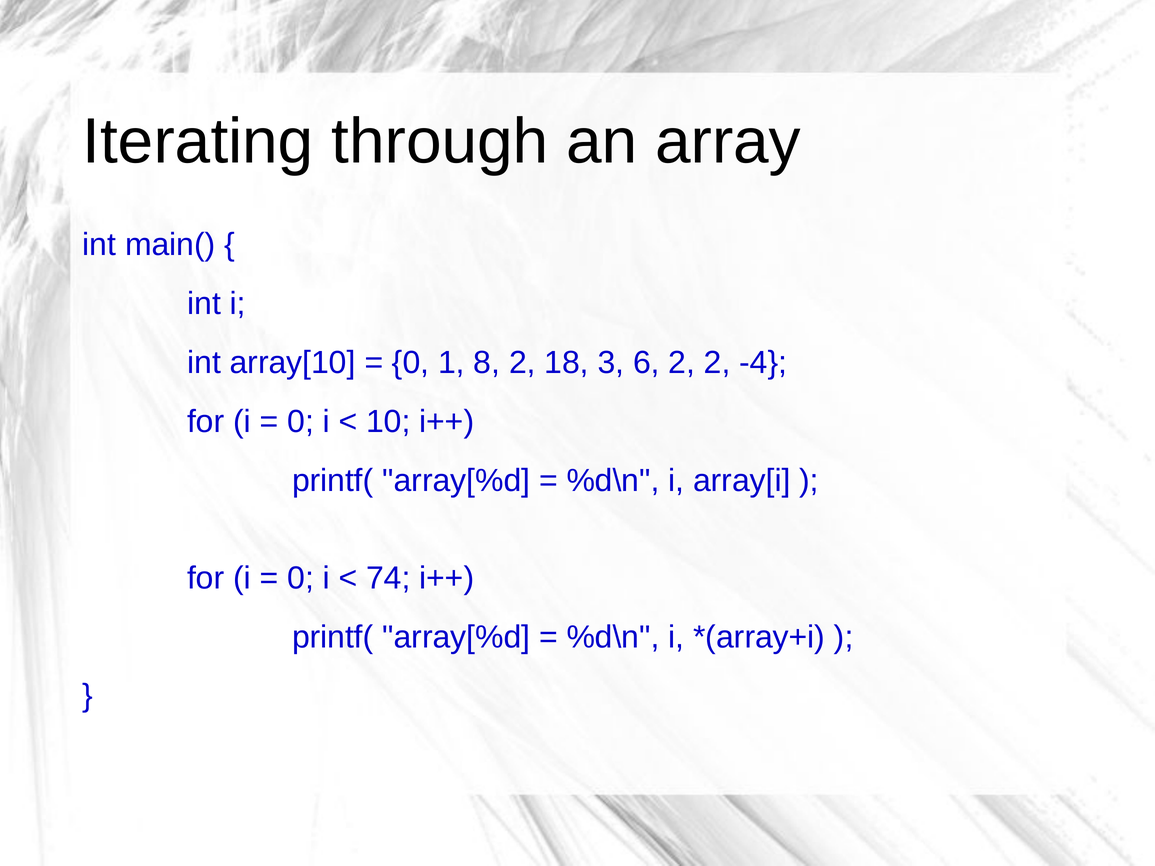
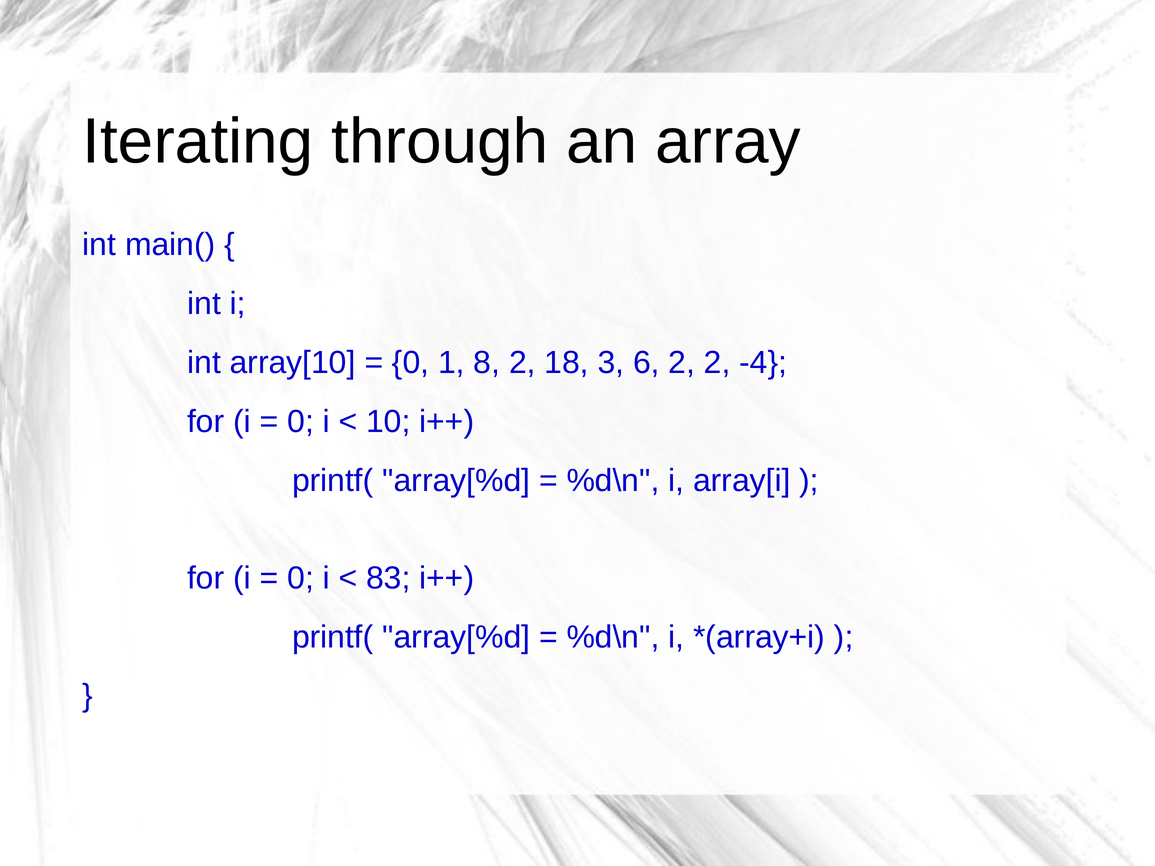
74: 74 -> 83 (388, 578)
